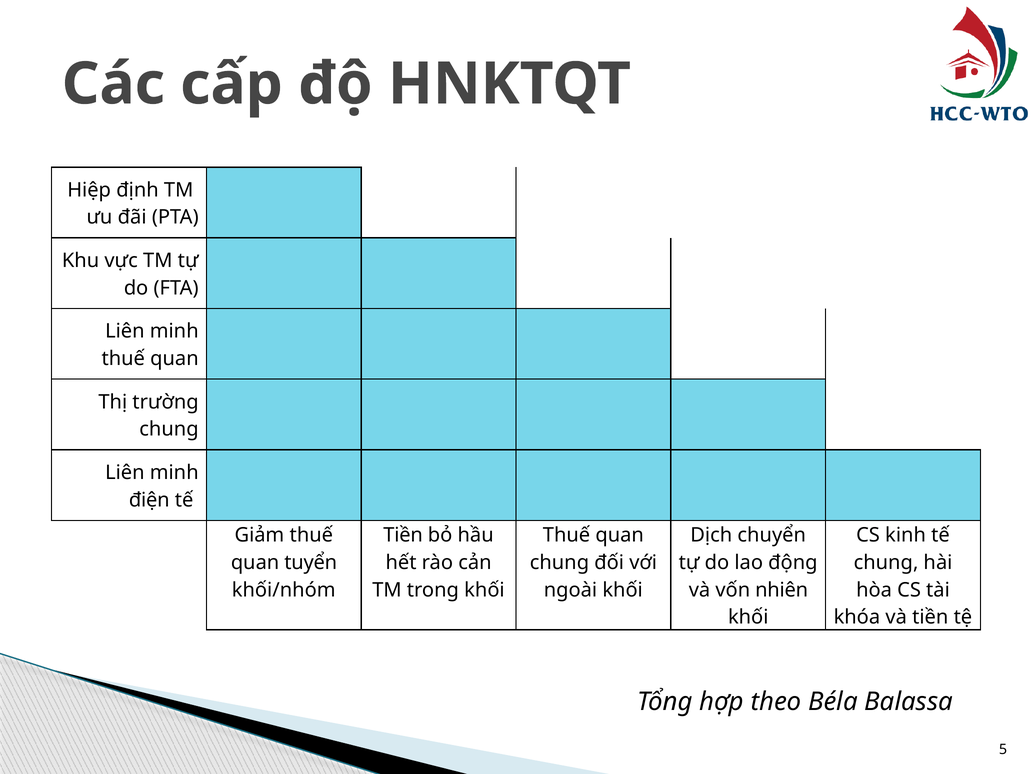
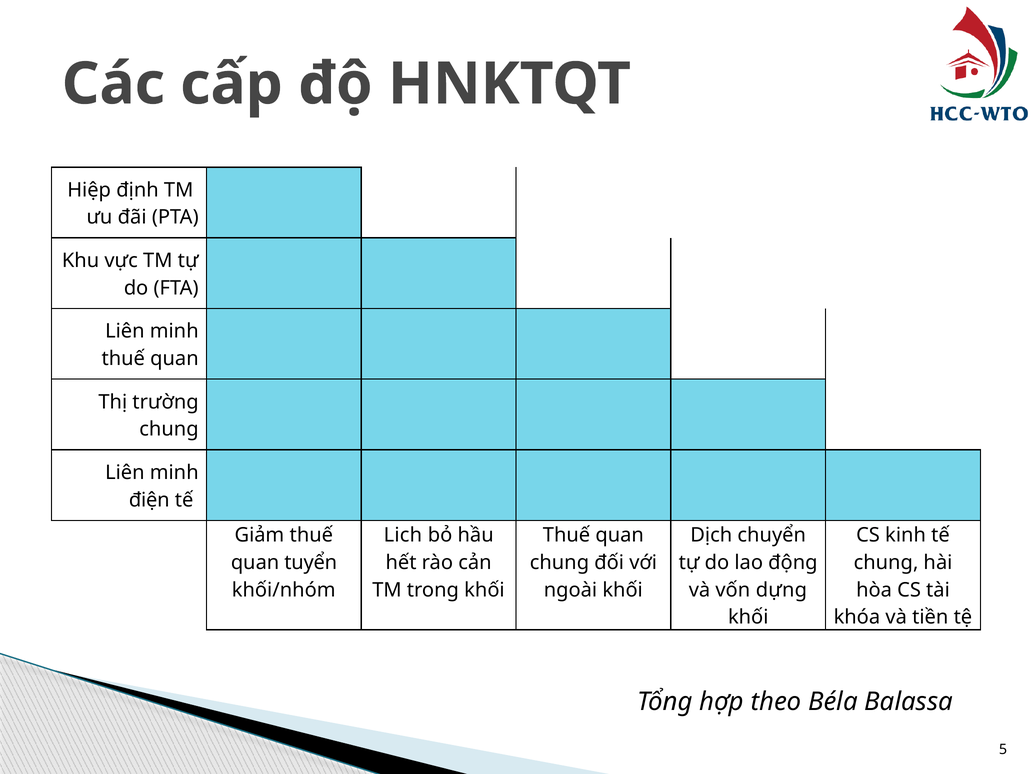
Tiền: Tiền -> Lich (403, 535)
nhiên: nhiên -> dựng (781, 590)
